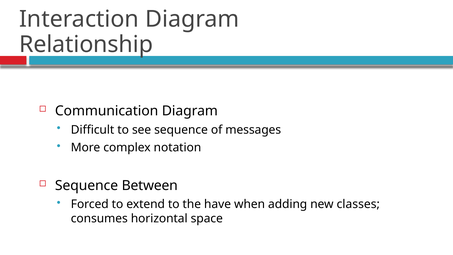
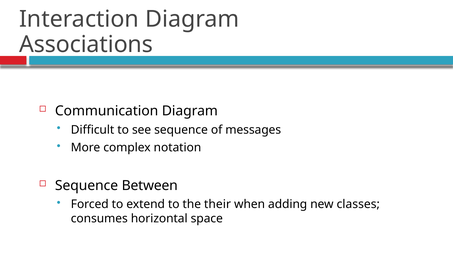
Relationship: Relationship -> Associations (86, 44)
have: have -> their (218, 204)
